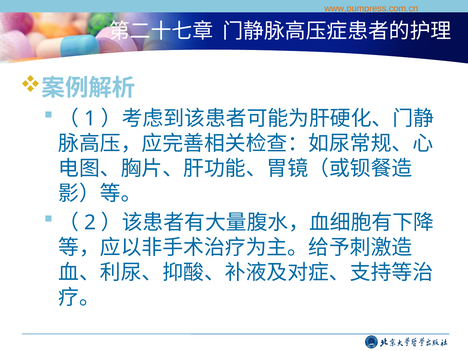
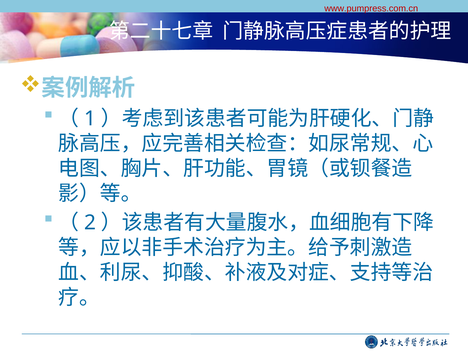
www.pumpress.com.cn colour: orange -> red (371, 8)
